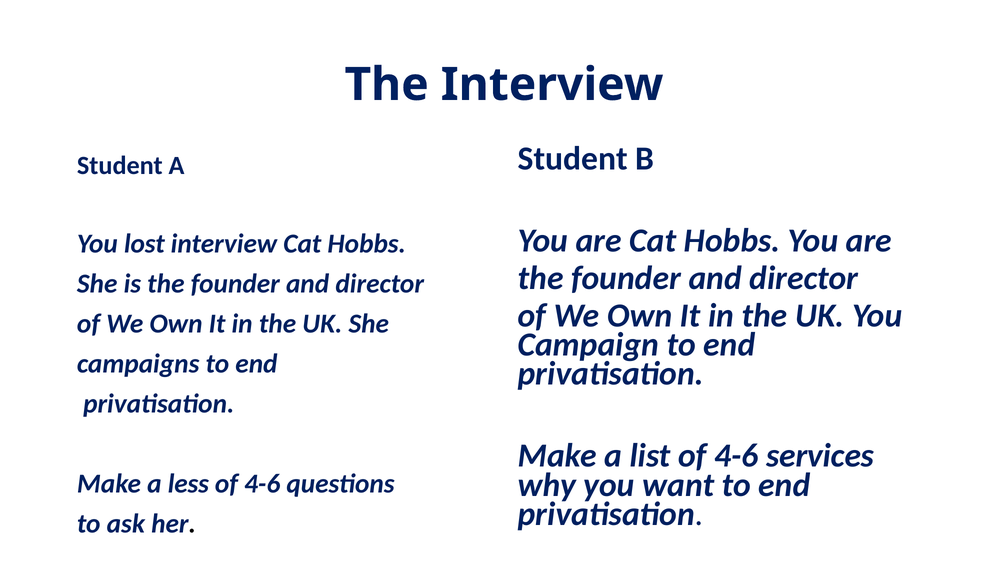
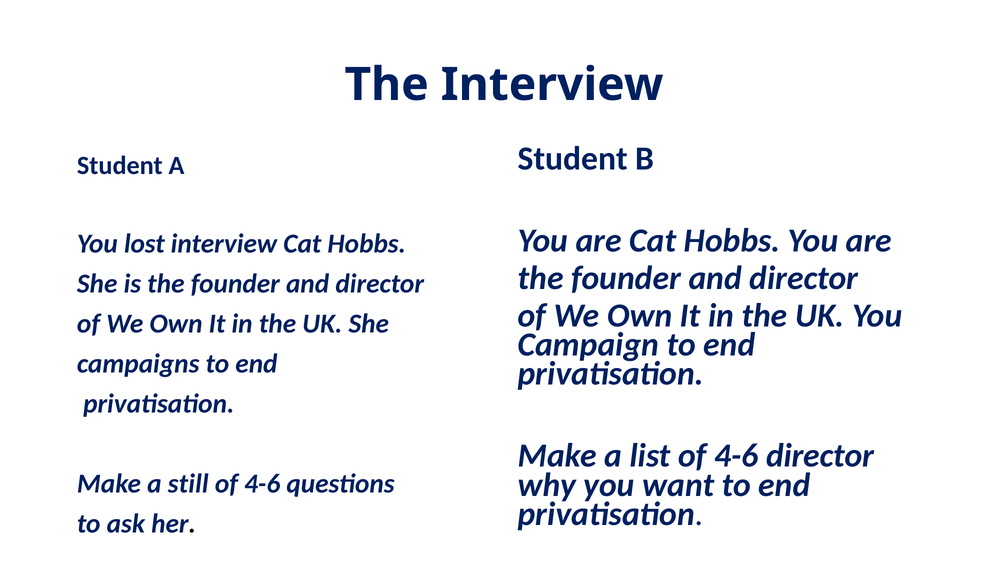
4-6 services: services -> director (820, 456)
less: less -> still (188, 484)
